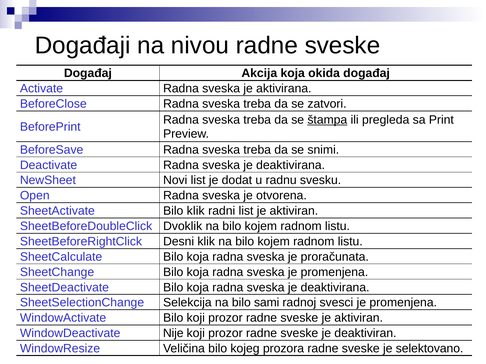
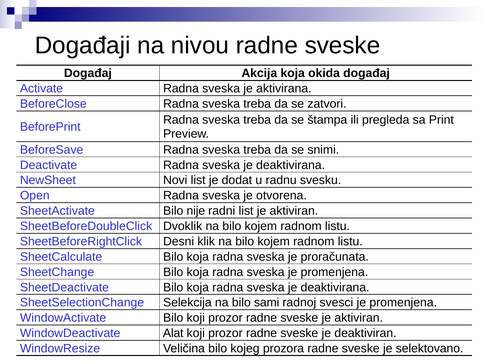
štampa underline: present -> none (327, 120)
Bilo klik: klik -> nije (196, 211)
Nije: Nije -> Alat (173, 334)
